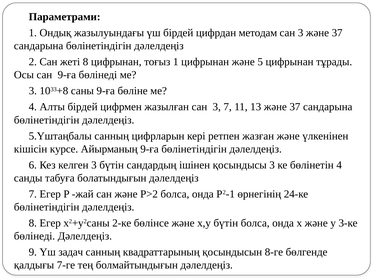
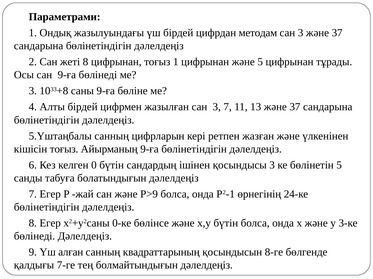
кішісін курсе: курсе -> тоғыз (64, 149)
келген 3: 3 -> 0 (94, 165)
бөлінетін 4: 4 -> 5 (339, 165)
P>2: P>2 -> P>9 (149, 195)
2-ке: 2-ке -> 0-ке (122, 224)
задач: задач -> алған (71, 253)
